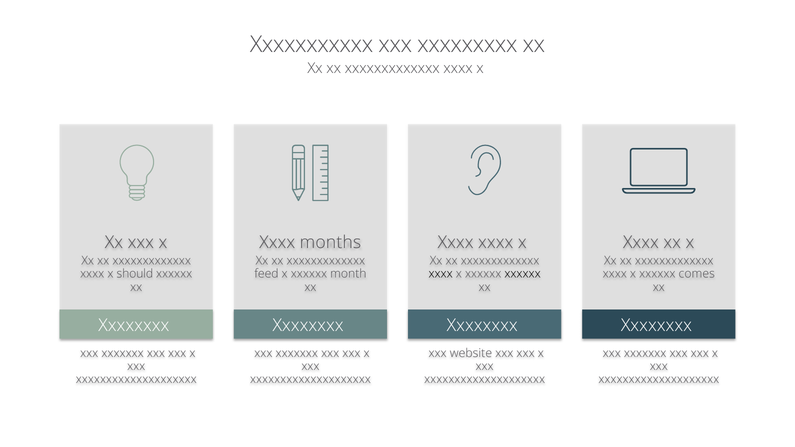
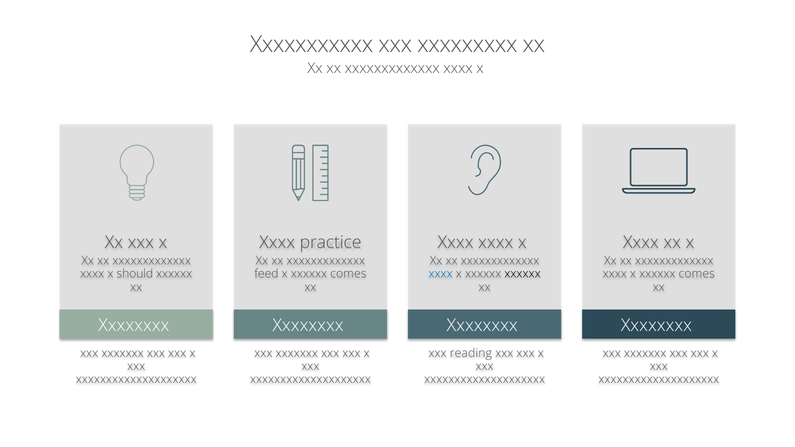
months: months -> practice (331, 243)
month: month -> comes (348, 274)
xxxx colour: black -> blue (441, 274)
website: website -> reading (471, 353)
